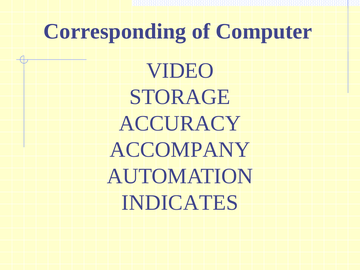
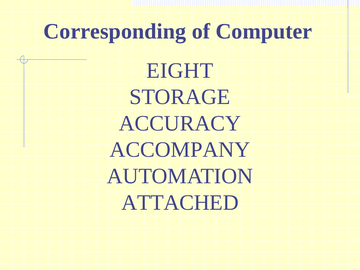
VIDEO: VIDEO -> EIGHT (180, 71)
INDICATES: INDICATES -> ATTACHED (180, 203)
